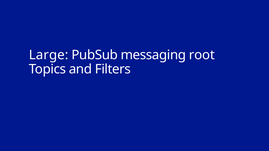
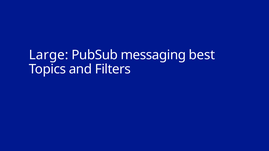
root: root -> best (202, 55)
